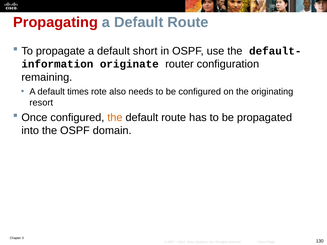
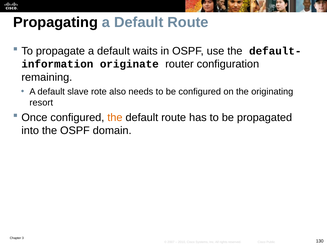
Propagating colour: red -> black (56, 22)
short: short -> waits (145, 51)
times: times -> slave (78, 92)
